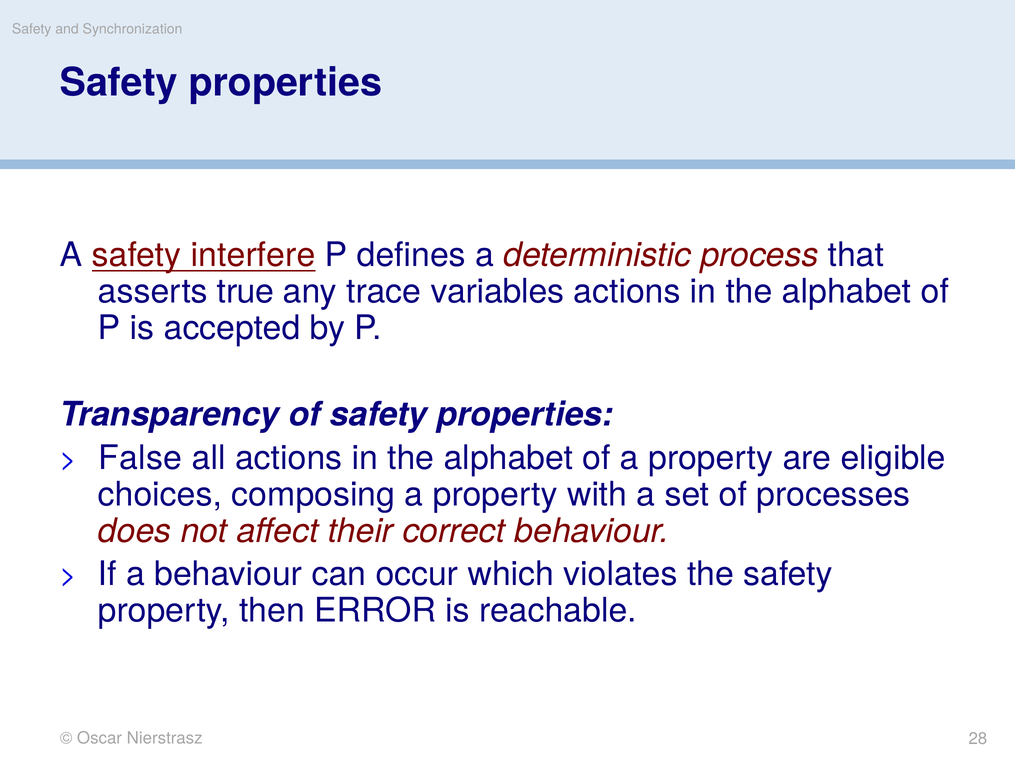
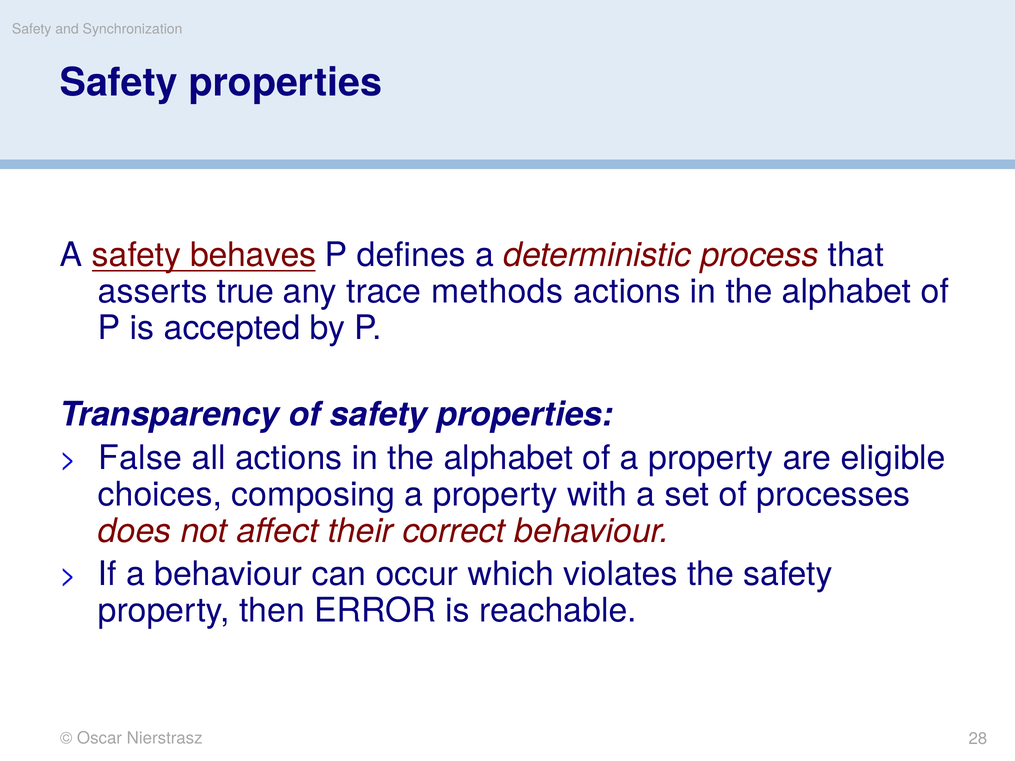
interfere: interfere -> behaves (253, 255)
variables: variables -> methods (497, 292)
